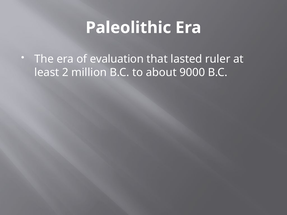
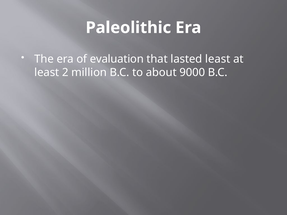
lasted ruler: ruler -> least (218, 59)
